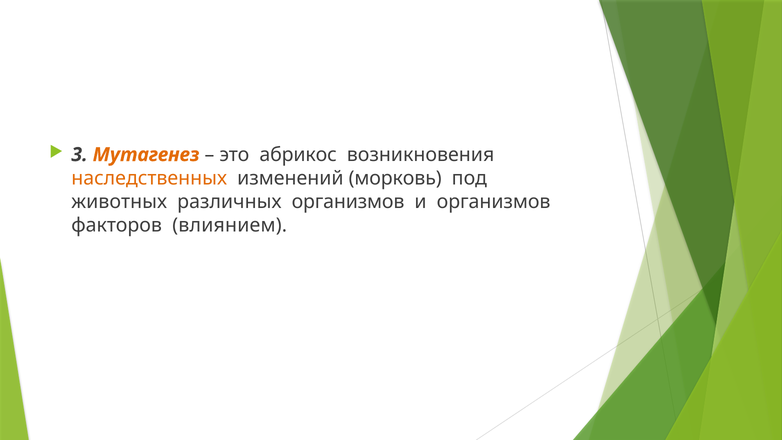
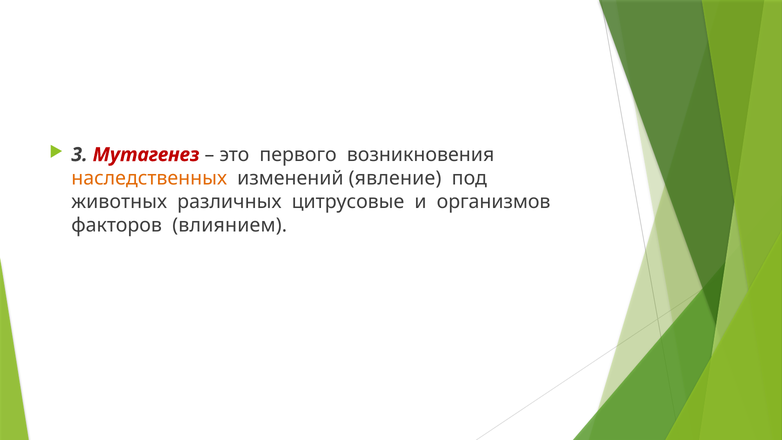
Мутагенез colour: orange -> red (146, 155)
абрикос: абрикос -> первого (298, 155)
морковь: морковь -> явление (395, 178)
различных организмов: организмов -> цитрусовые (348, 202)
